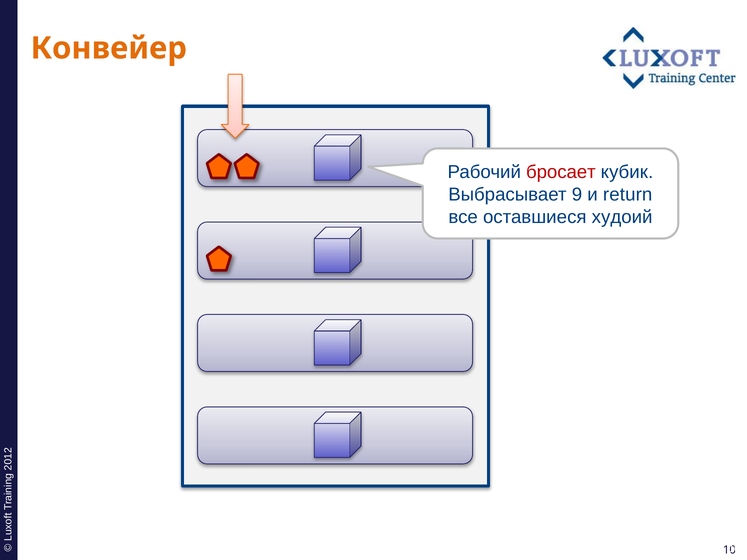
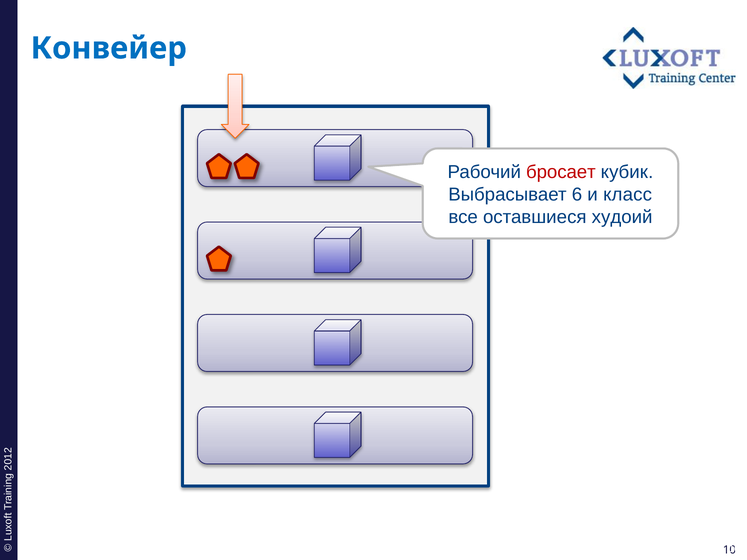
Конвейер colour: orange -> blue (109, 48)
9: 9 -> 6 (577, 195)
return: return -> класс (628, 195)
